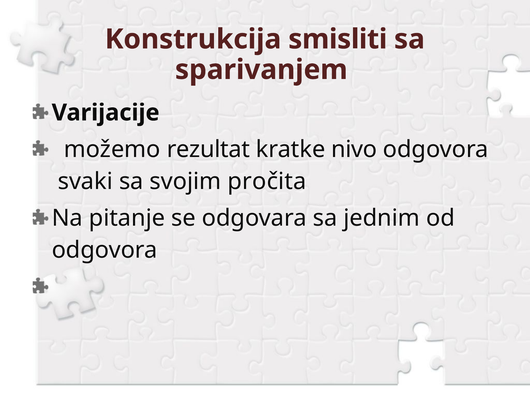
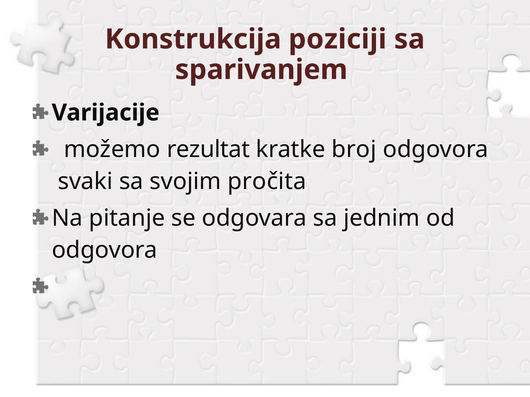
smisliti: smisliti -> poziciji (338, 39)
nivo: nivo -> broj (354, 150)
